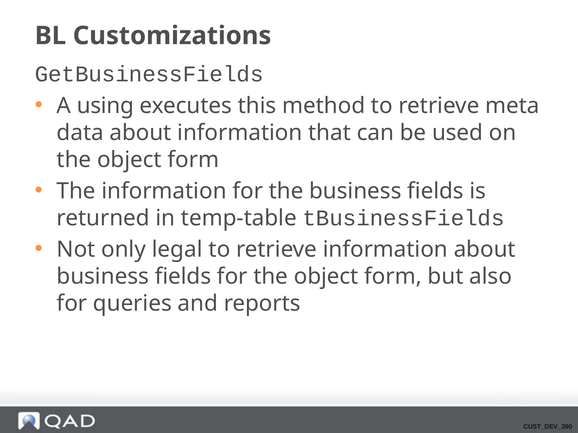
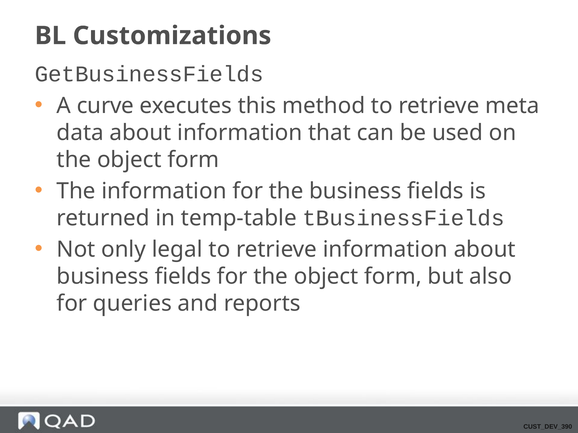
using: using -> curve (105, 106)
